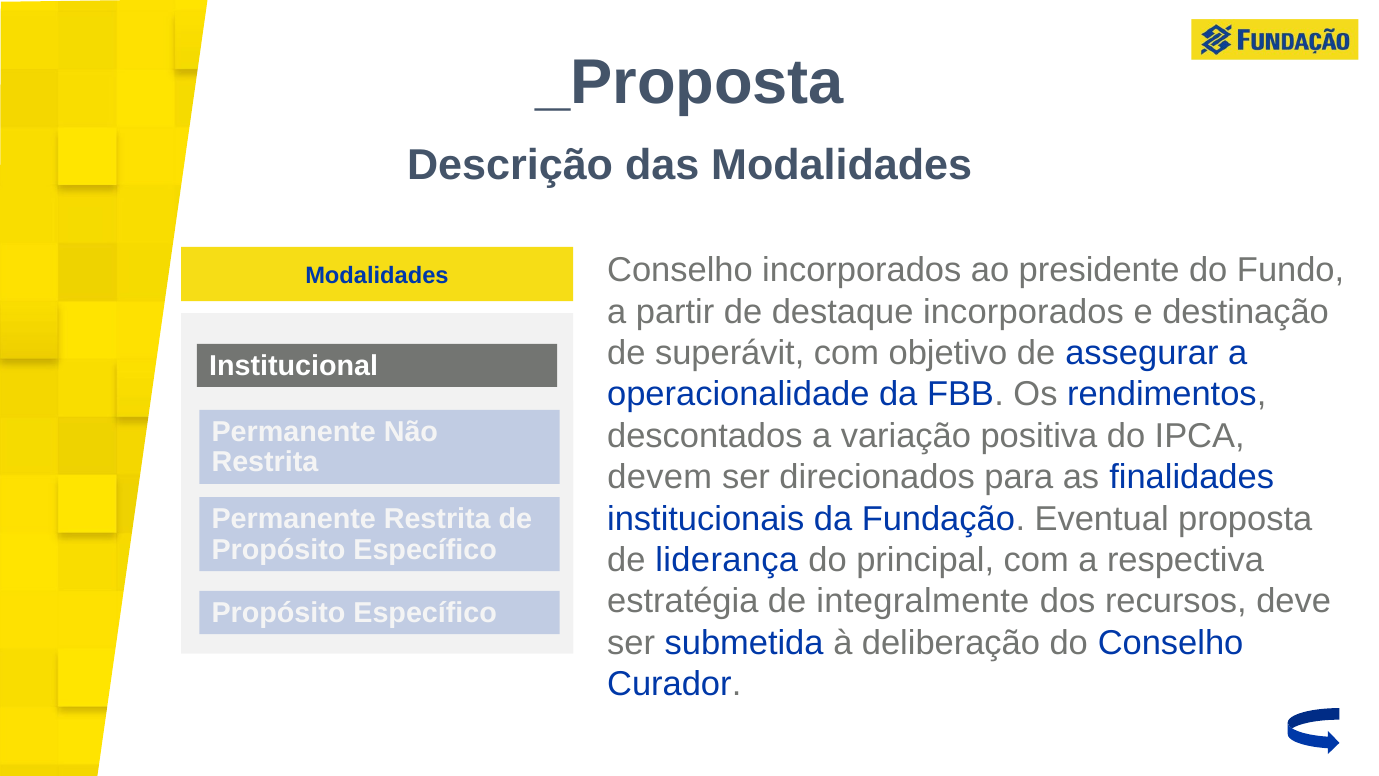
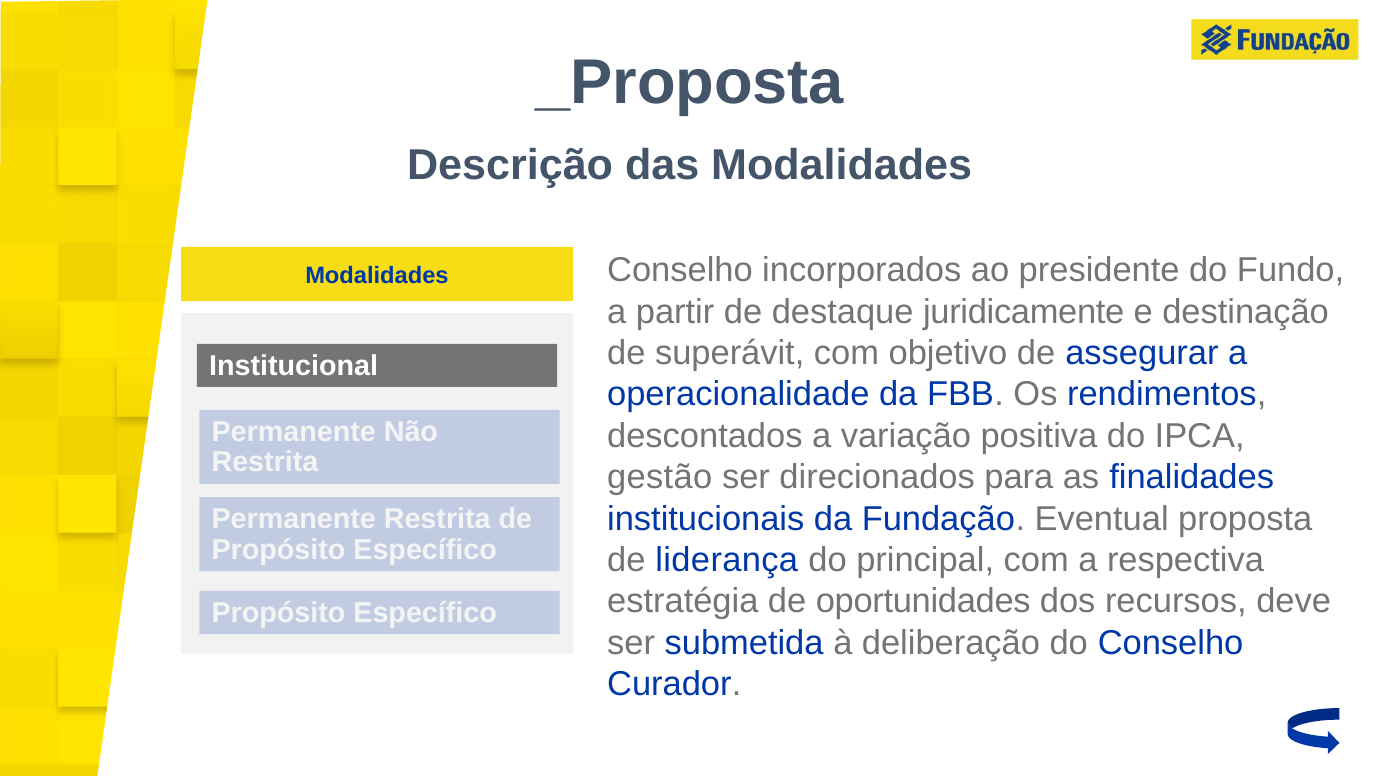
destaque incorporados: incorporados -> juridicamente (1024, 312)
devem: devem -> gestão (660, 477)
integralmente: integralmente -> oportunidades (923, 601)
